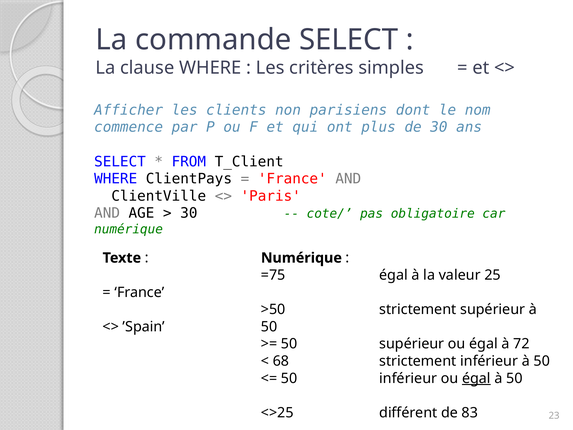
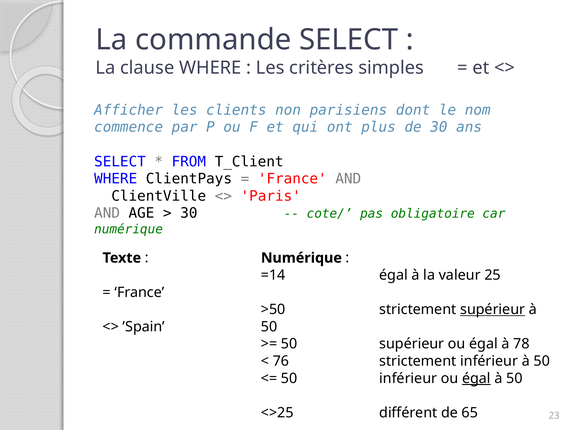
=75: =75 -> =14 (273, 275)
supérieur underline: none -> present (493, 309)
72: 72 -> 78 (521, 344)
68: 68 -> 76 (281, 361)
83: 83 -> 65 (470, 412)
